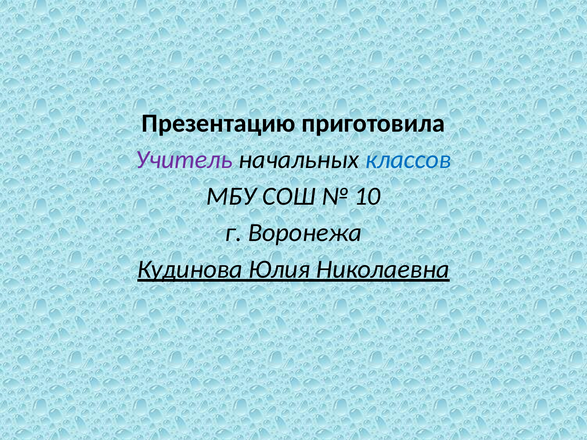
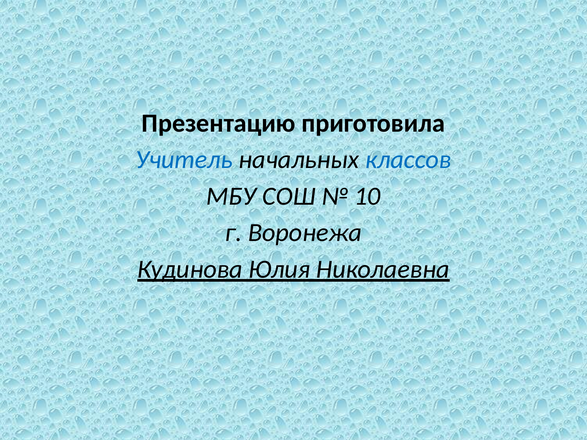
Учитель colour: purple -> blue (184, 160)
